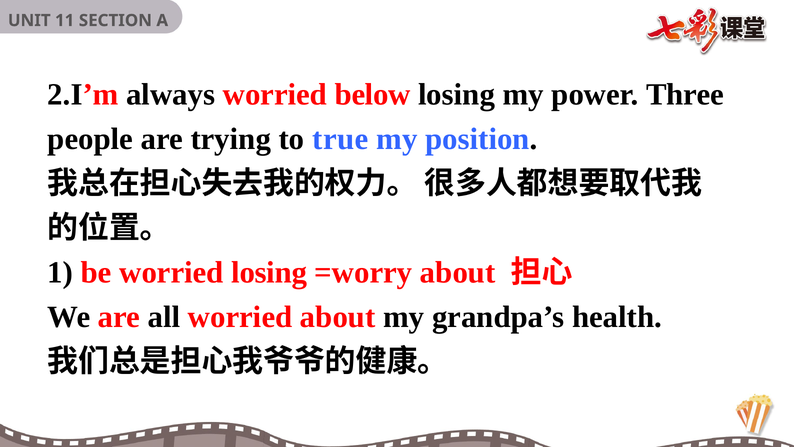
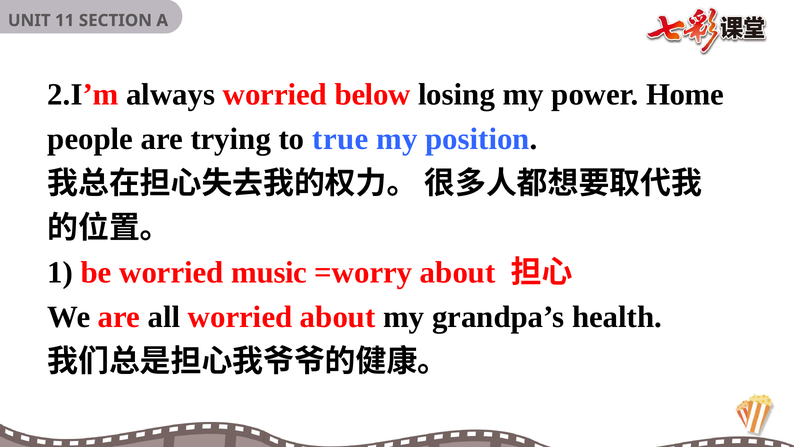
Three: Three -> Home (685, 95)
worried losing: losing -> music (269, 273)
